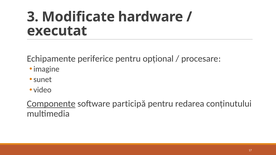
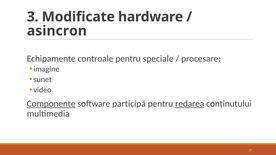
executat: executat -> asincron (57, 31)
periferice: periferice -> controale (95, 59)
opțional: opțional -> speciale (158, 59)
redarea underline: none -> present (190, 104)
